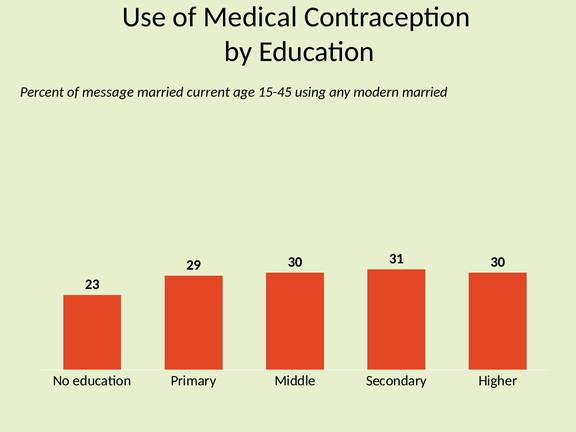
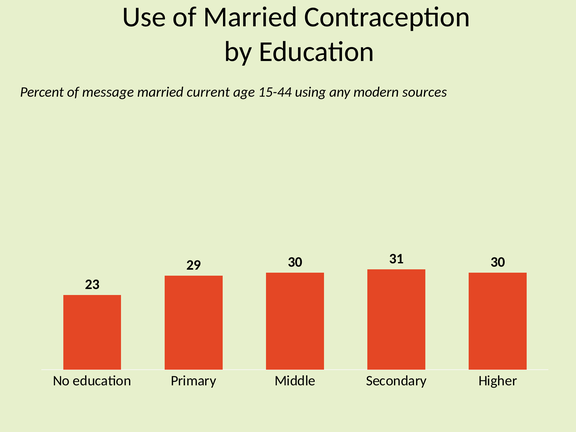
of Medical: Medical -> Married (250, 17)
15-45: 15-45 -> 15-44 (275, 92)
modern married: married -> sources (425, 92)
